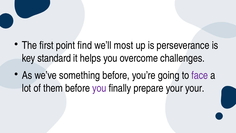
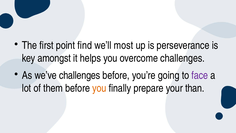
standard: standard -> amongst (54, 58)
we’ve something: something -> challenges (80, 75)
you colour: purple -> orange (99, 88)
your your: your -> than (195, 88)
